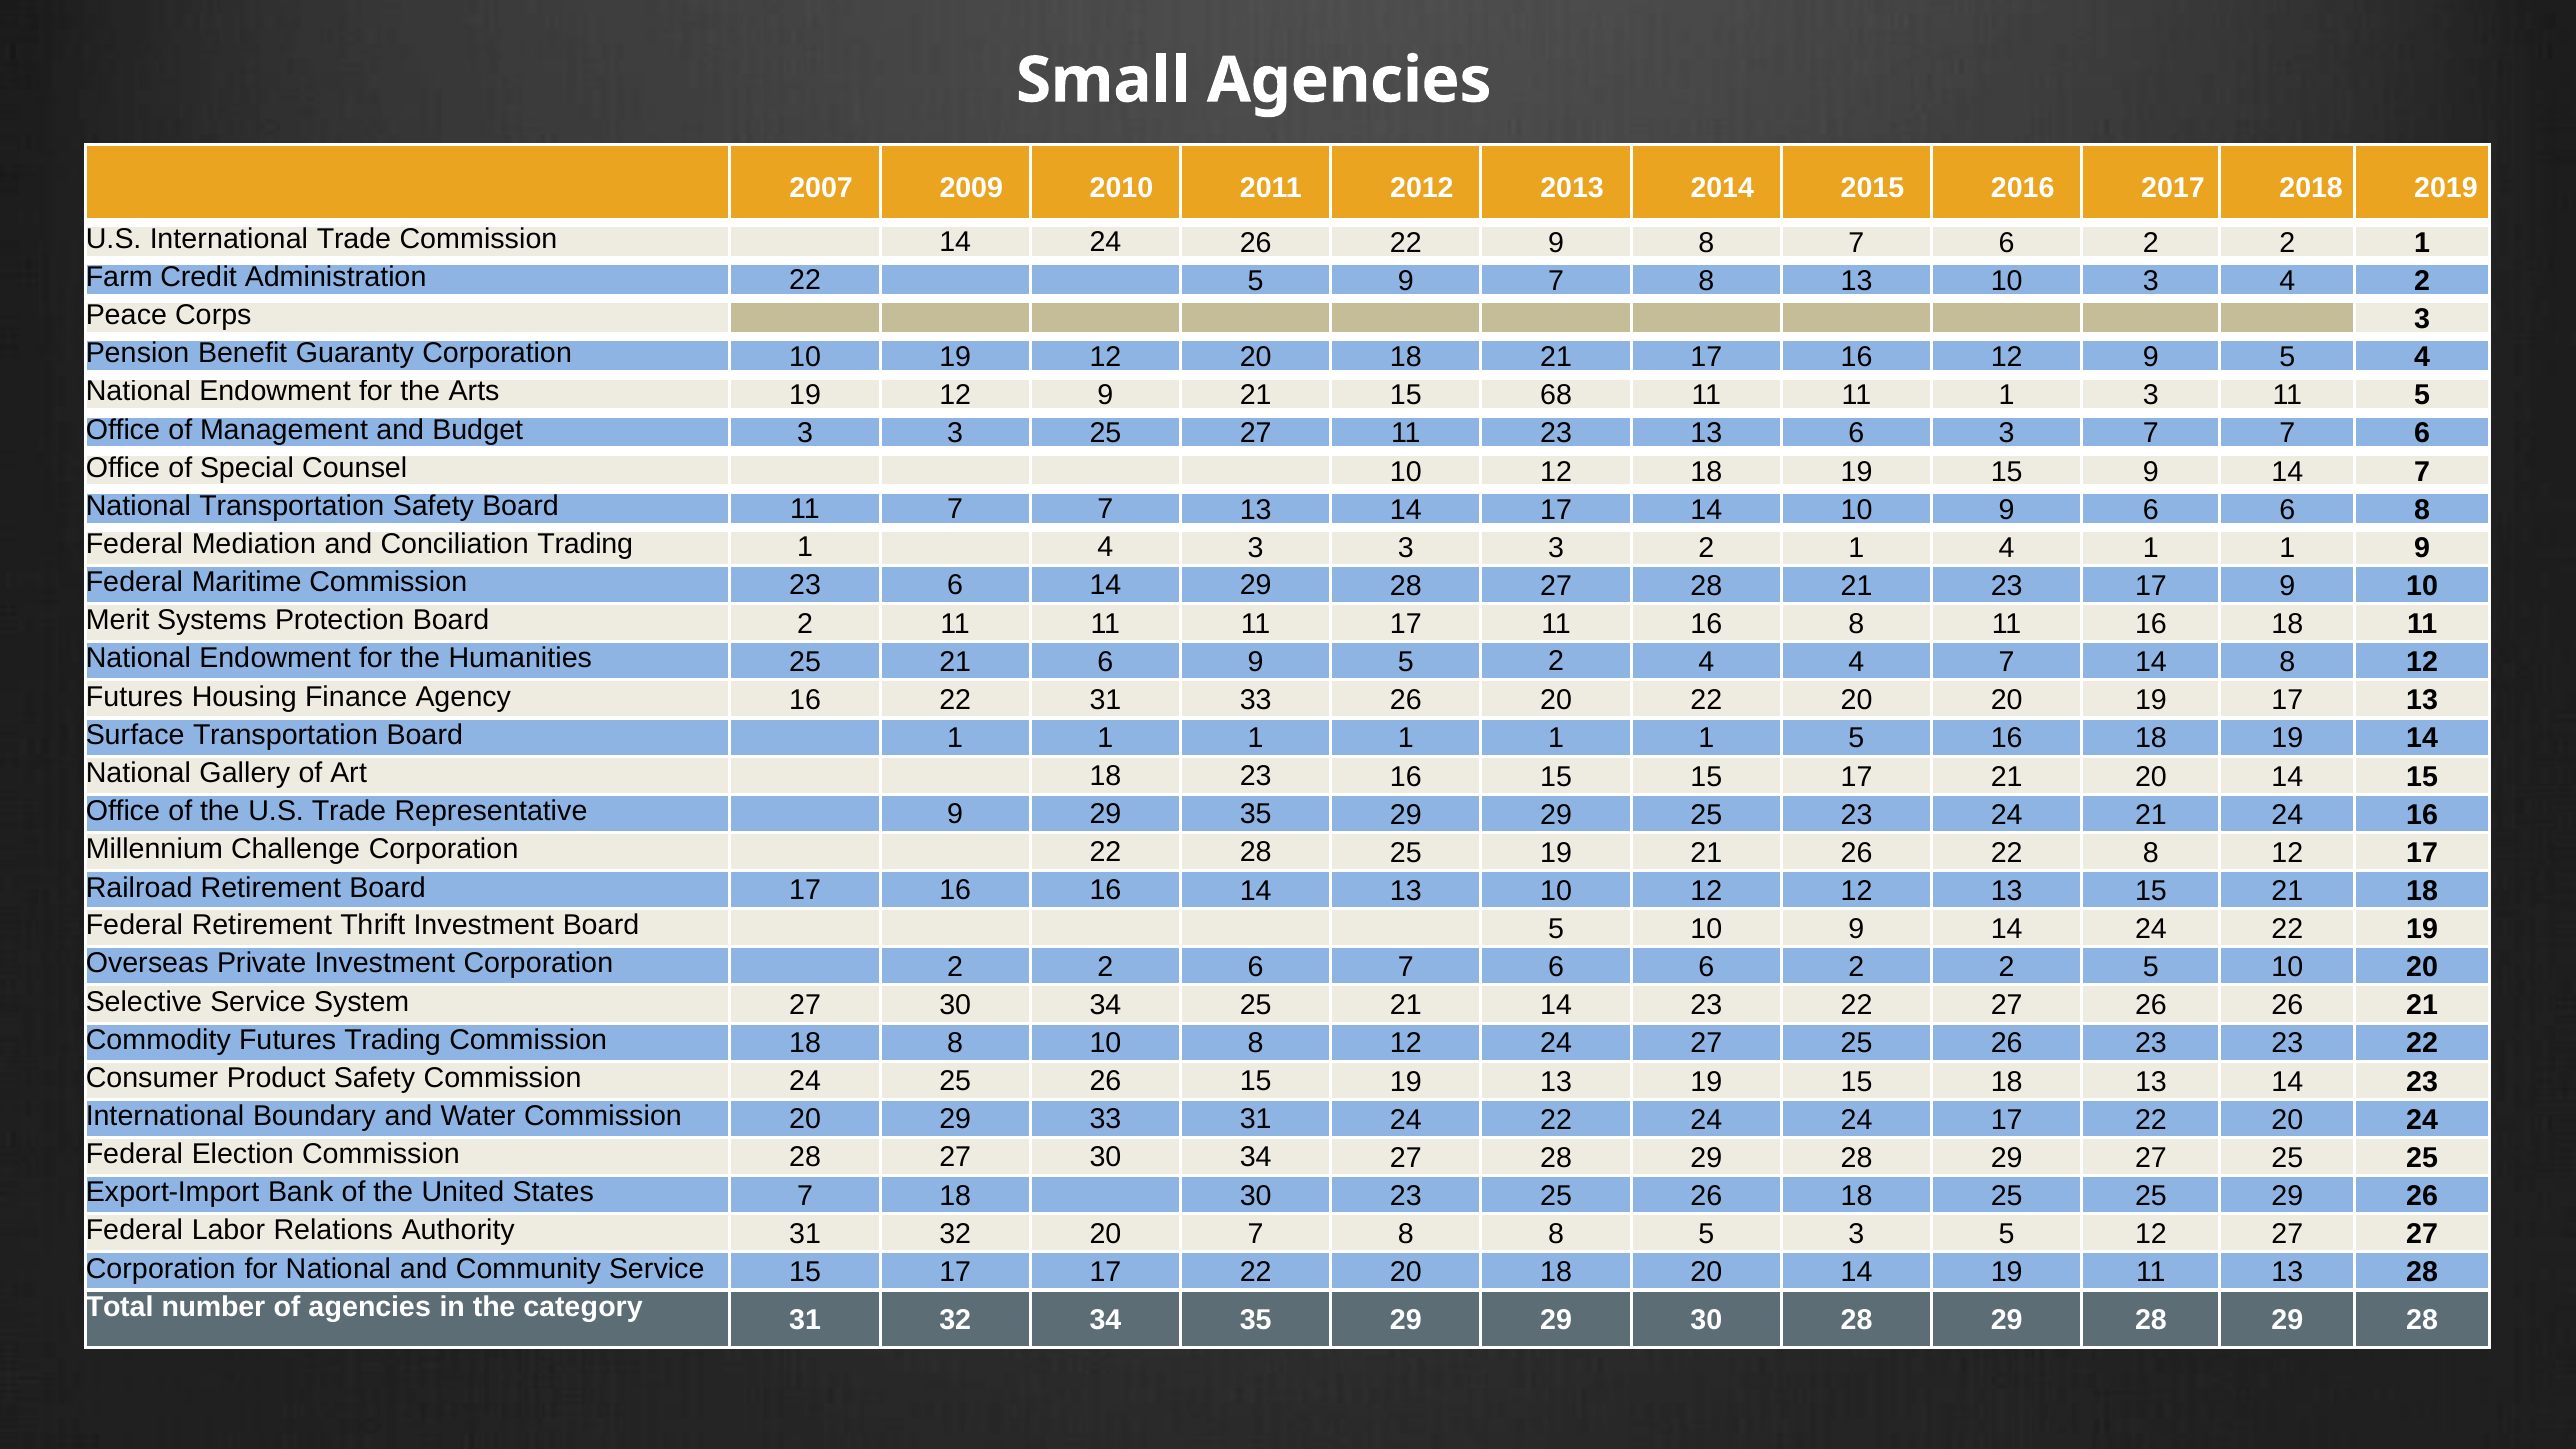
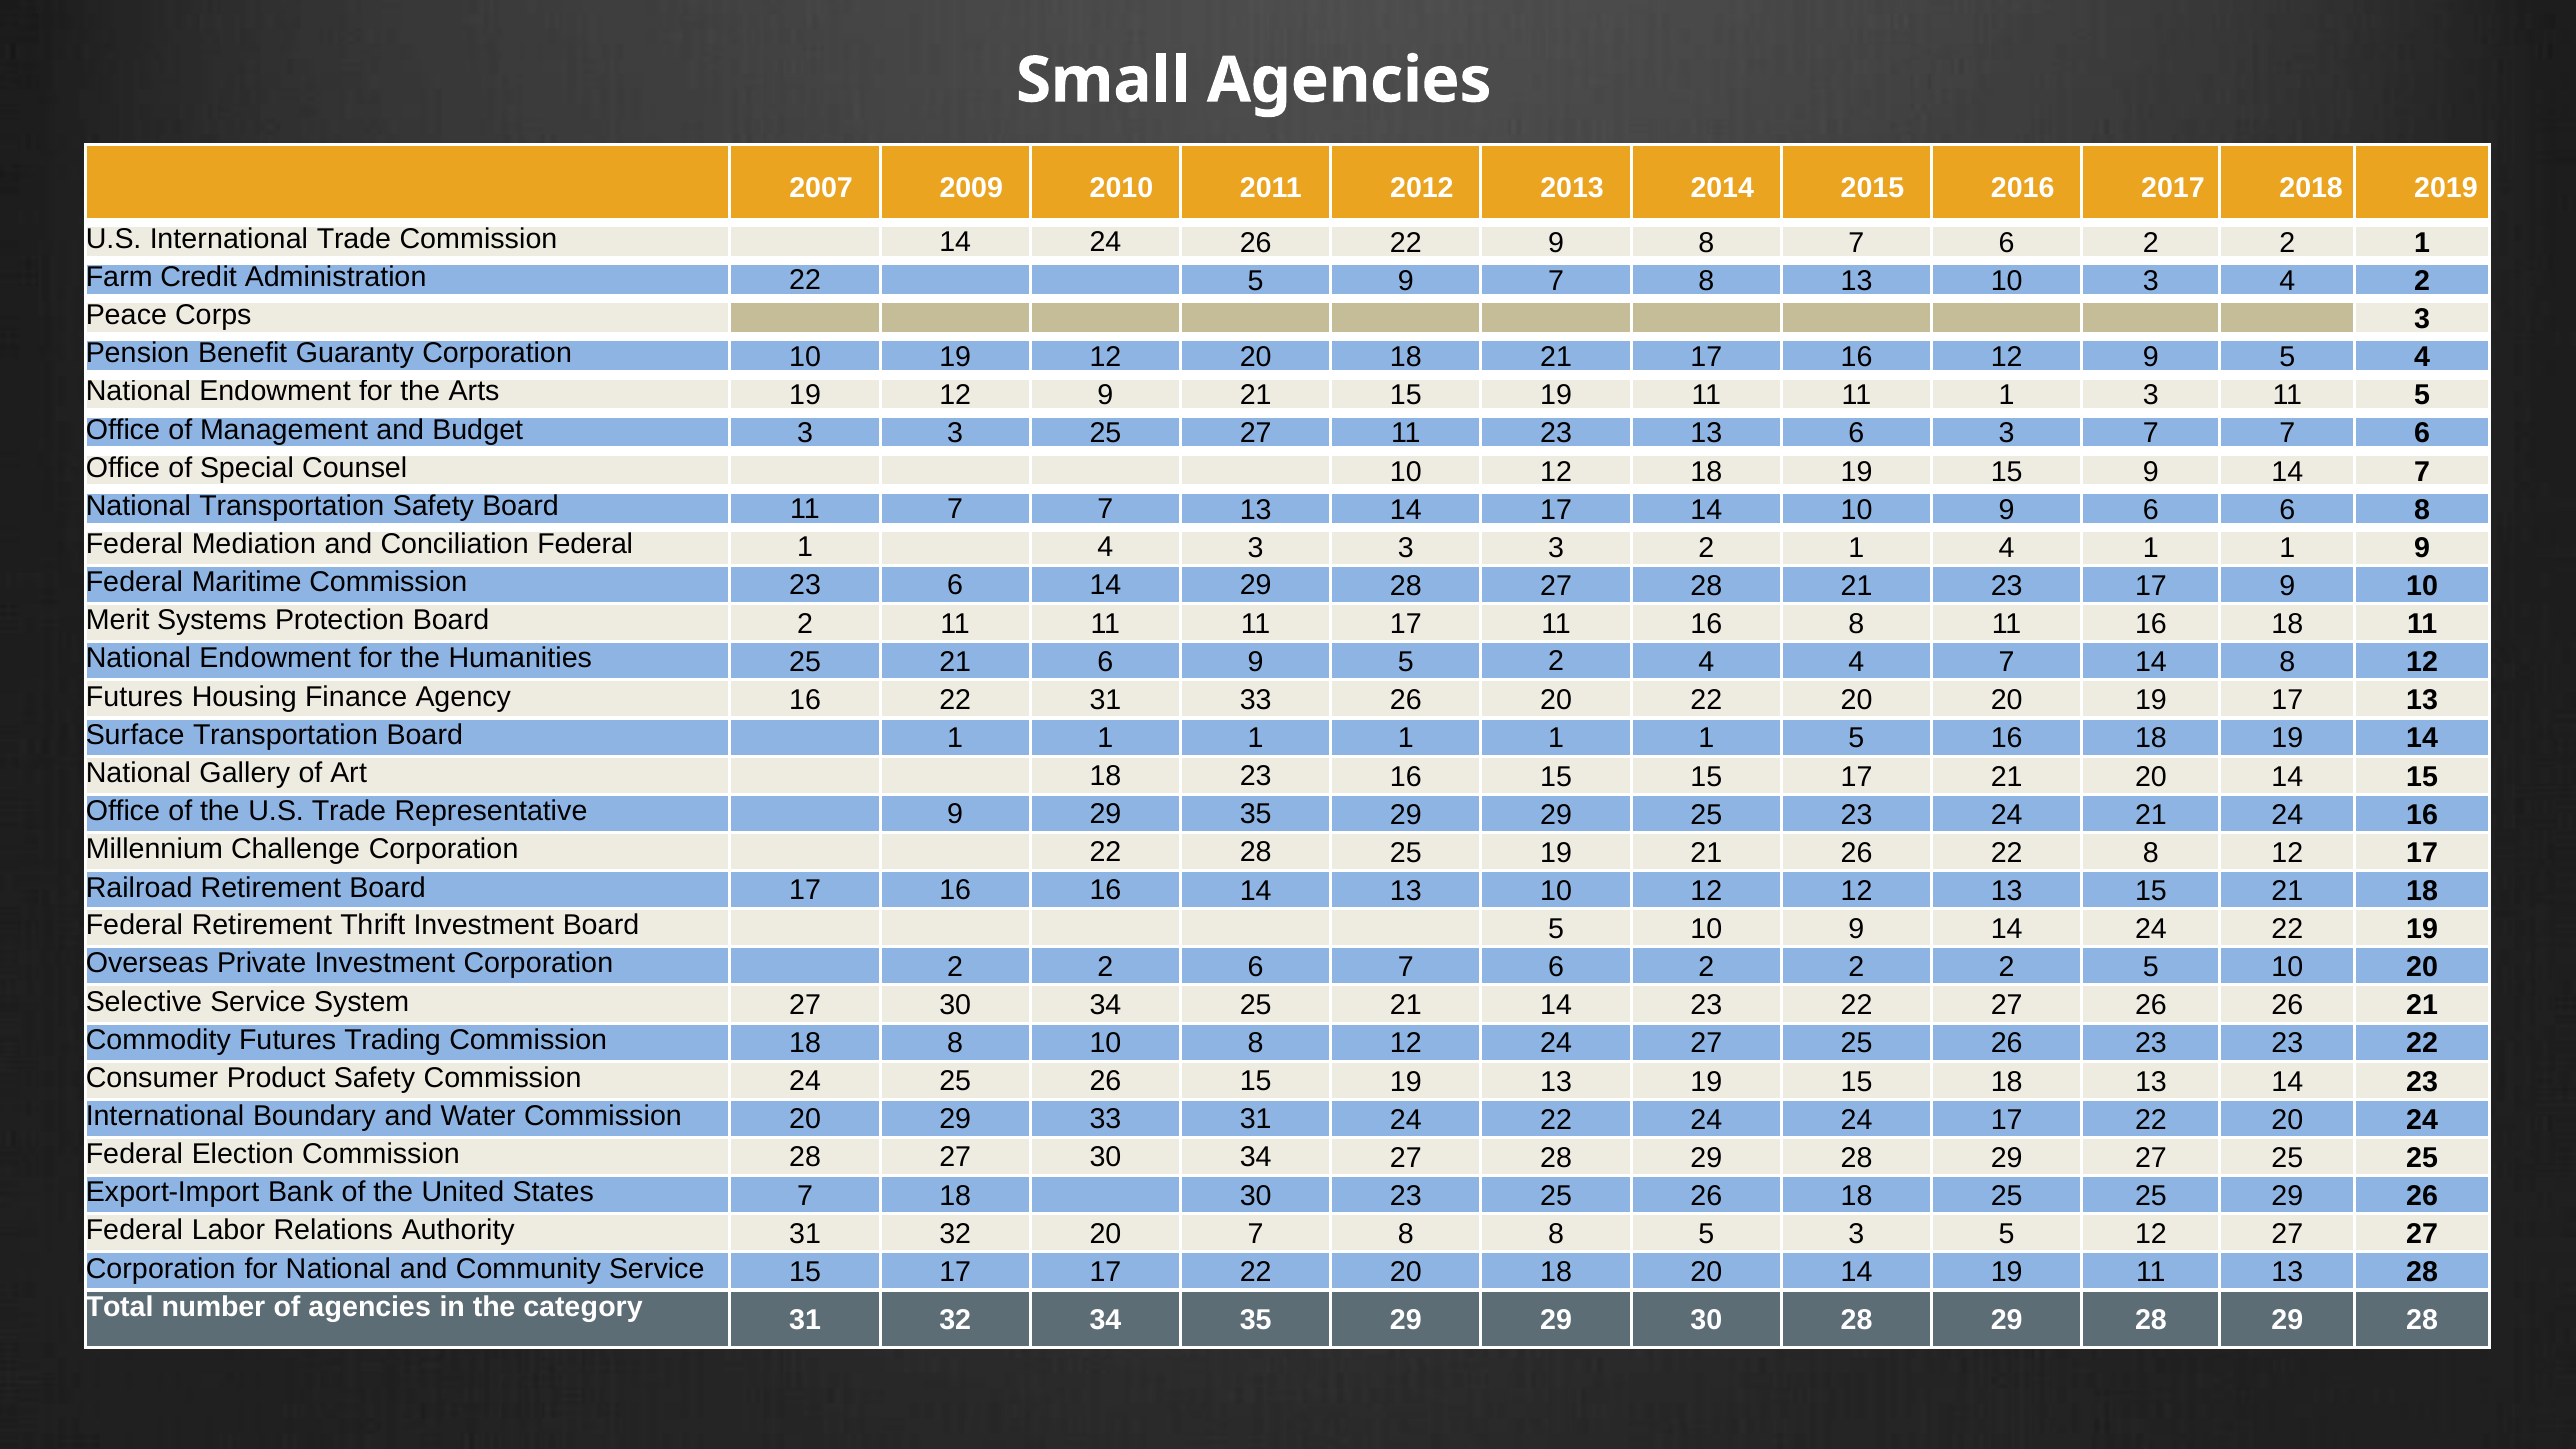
21 15 68: 68 -> 19 (1556, 395)
Conciliation Trading: Trading -> Federal (585, 544)
6 7 6 6: 6 -> 2 (1706, 967)
